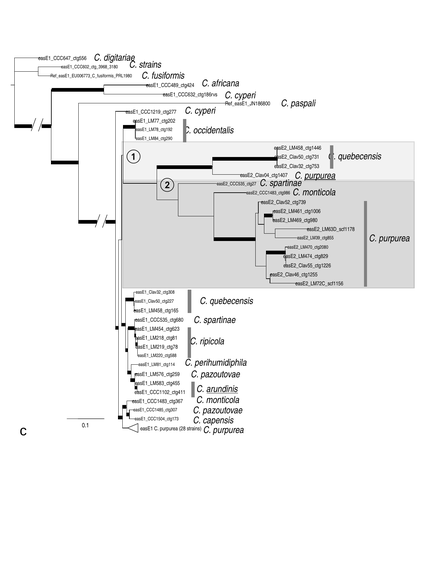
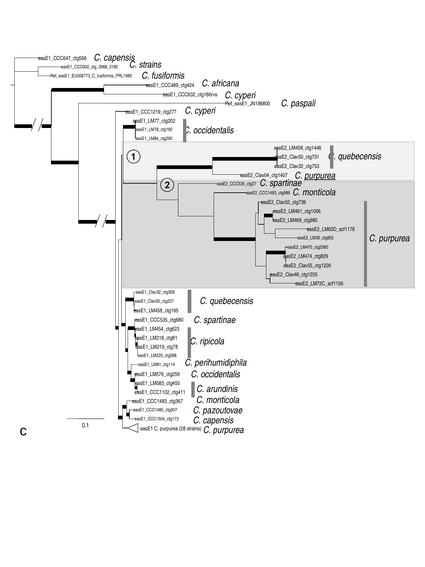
digitariae: digitariae -> capensis (119, 58)
pazoutovae: pazoutovae -> occidentalis (221, 374)
arundinis underline: present -> none (222, 389)
